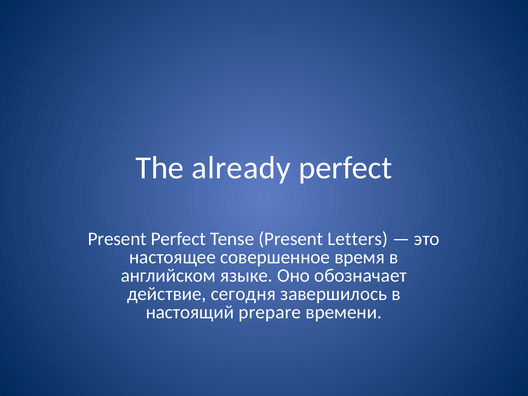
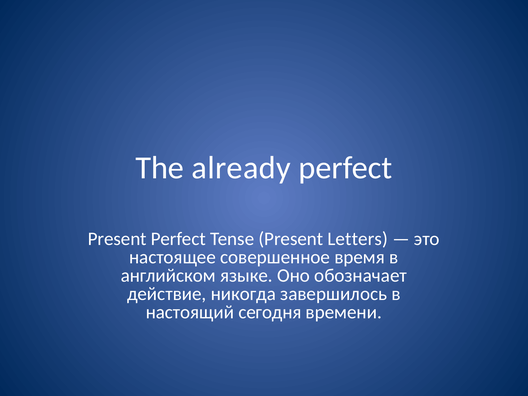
сегодня: сегодня -> никогда (243, 294)
prepare: prepare -> сегодня (270, 312)
